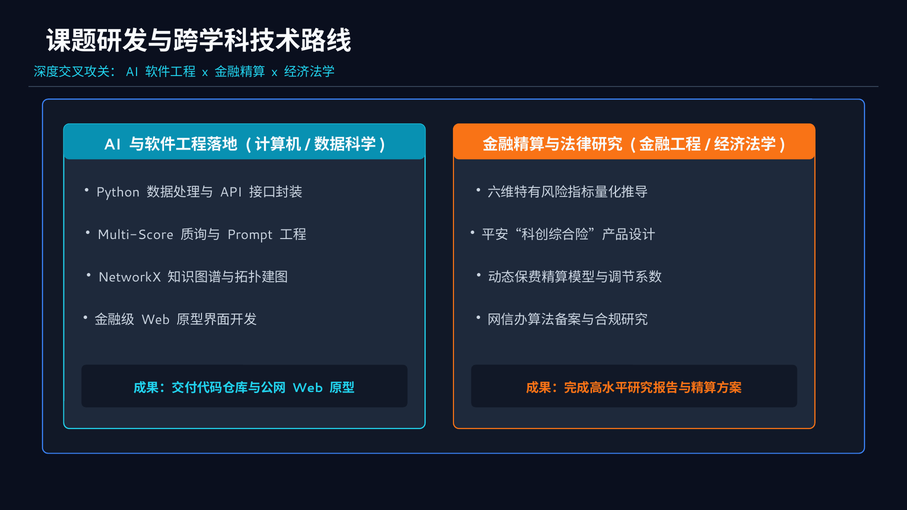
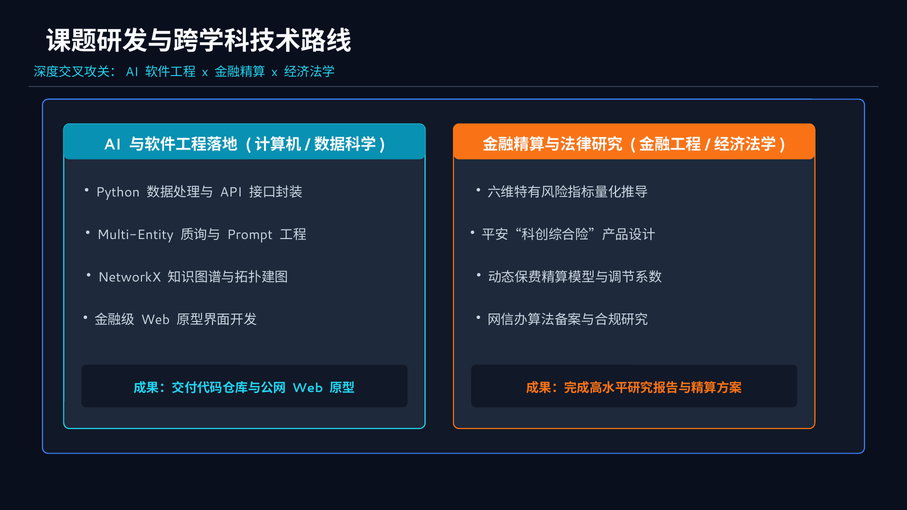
Multi-Score: Multi-Score -> Multi-Entity (135, 235)
